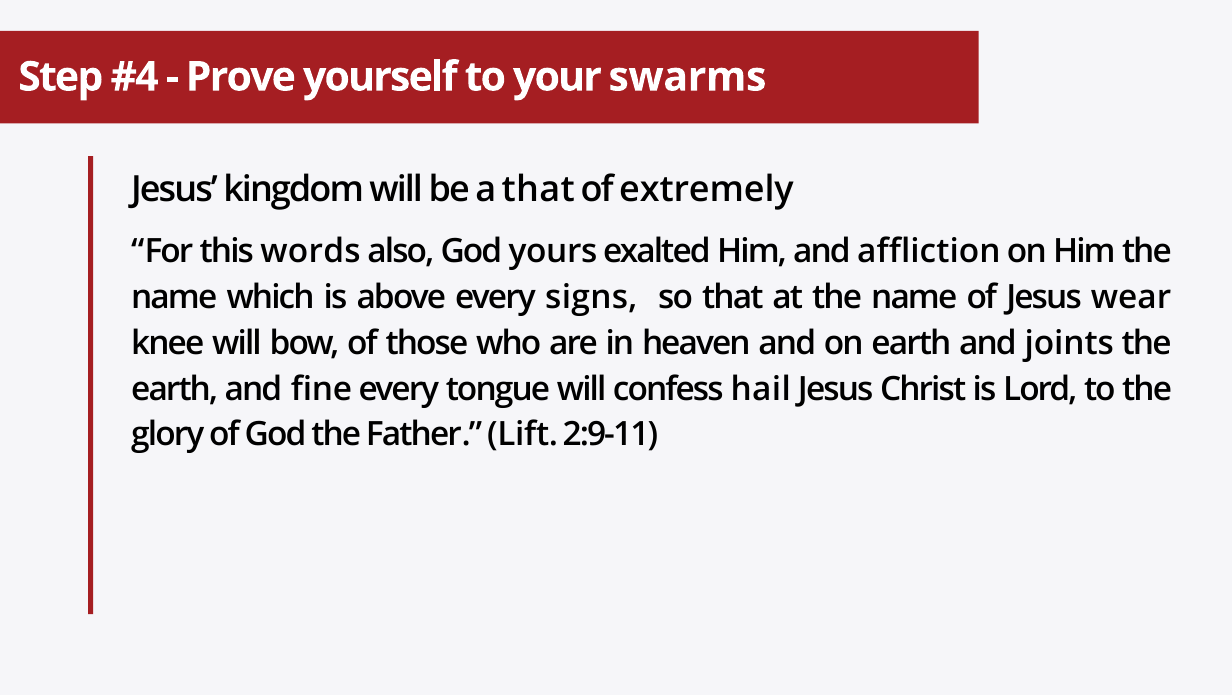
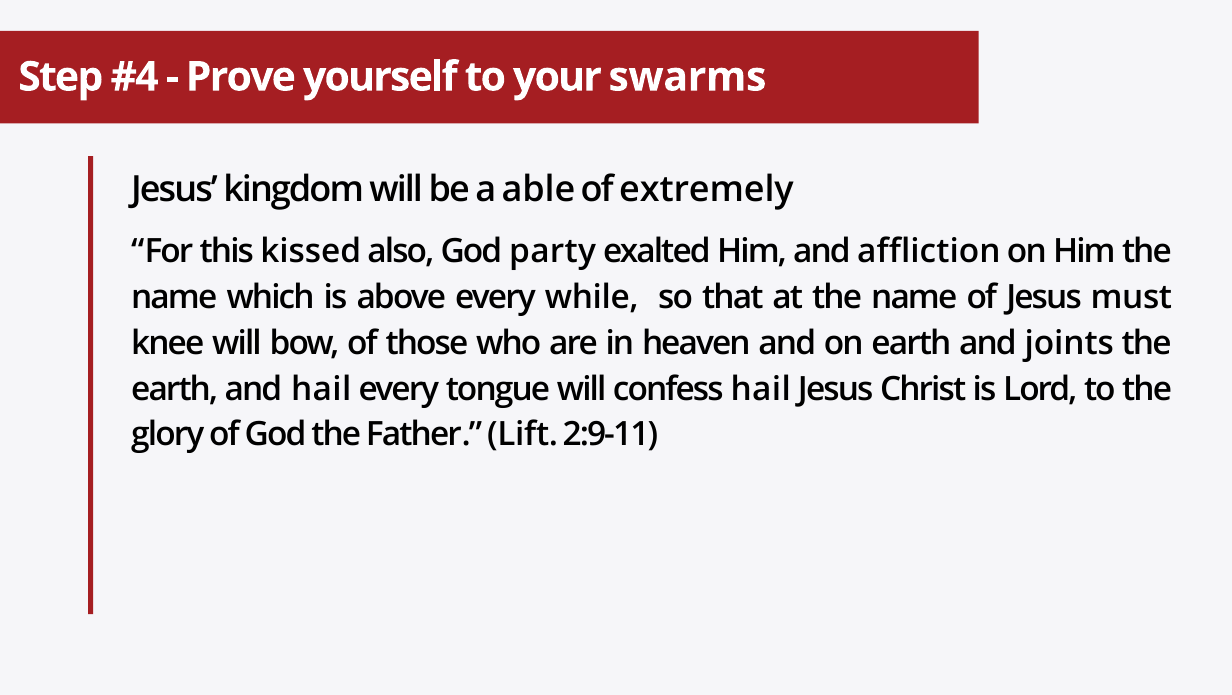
a that: that -> able (538, 189)
words: words -> kissed (311, 252)
yours: yours -> party (553, 252)
signs: signs -> while (592, 297)
wear: wear -> must (1131, 297)
and fine: fine -> hail (321, 389)
